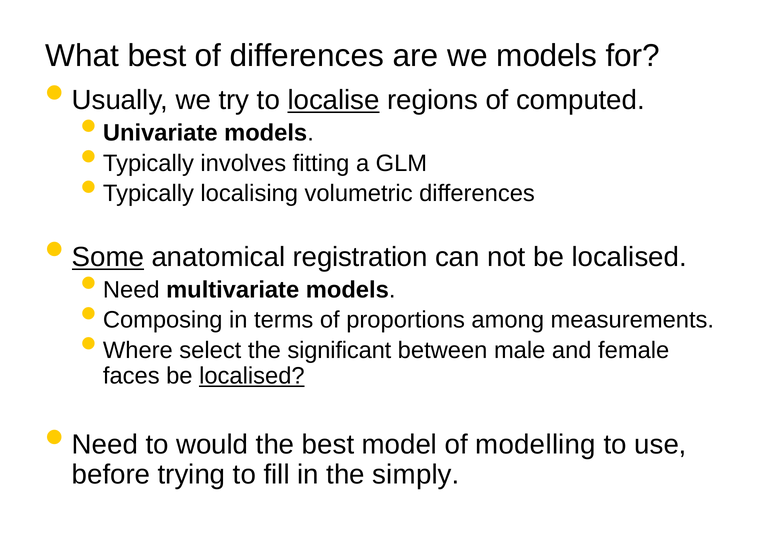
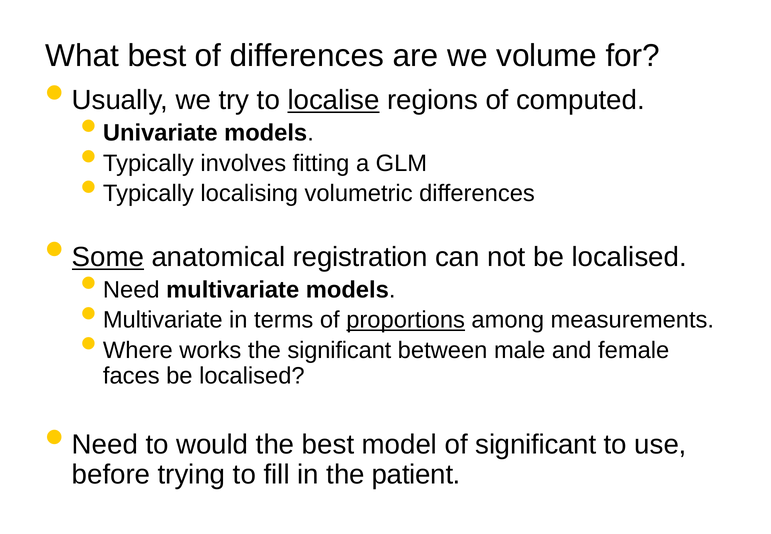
we models: models -> volume (547, 56)
Composing: Composing -> Multivariate (163, 320)
proportions underline: none -> present (406, 320)
select: select -> works (210, 350)
localised underline: present -> none (252, 376)
of modelling: modelling -> significant (536, 445)
simply: simply -> patient (416, 475)
